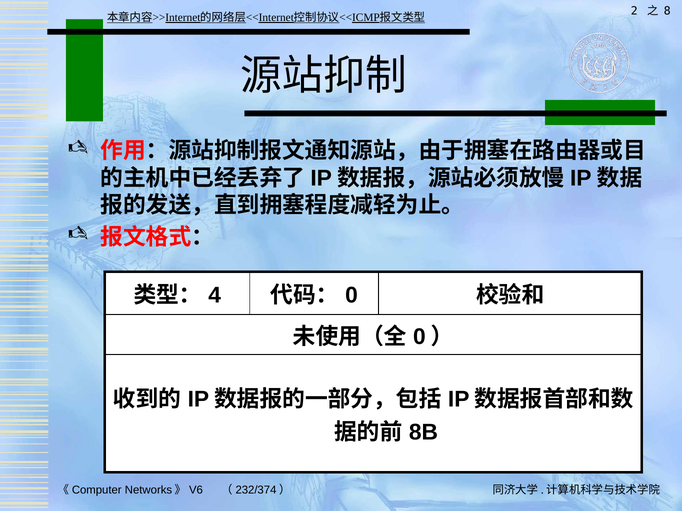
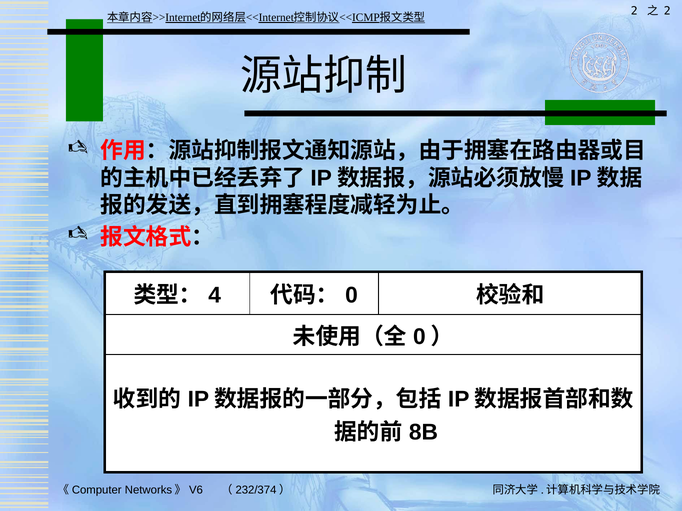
8: 8 -> 2 (667, 11)
